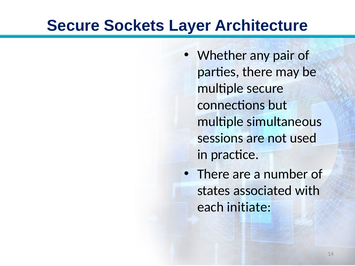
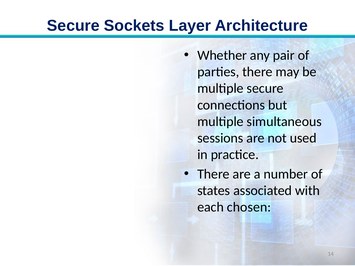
initiate: initiate -> chosen (249, 207)
